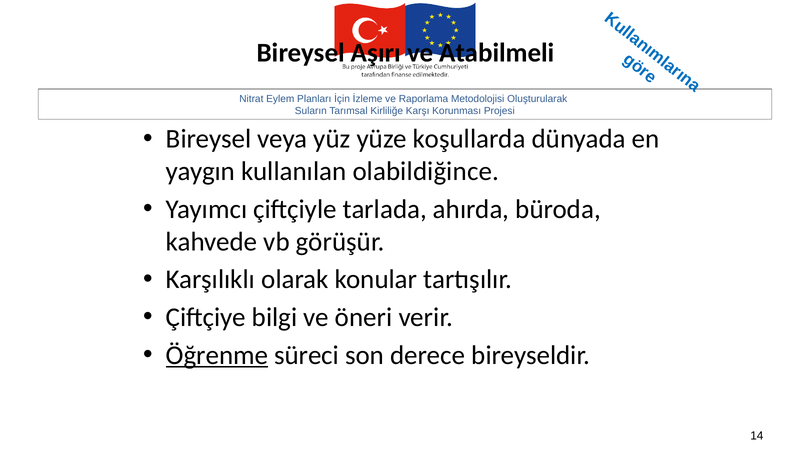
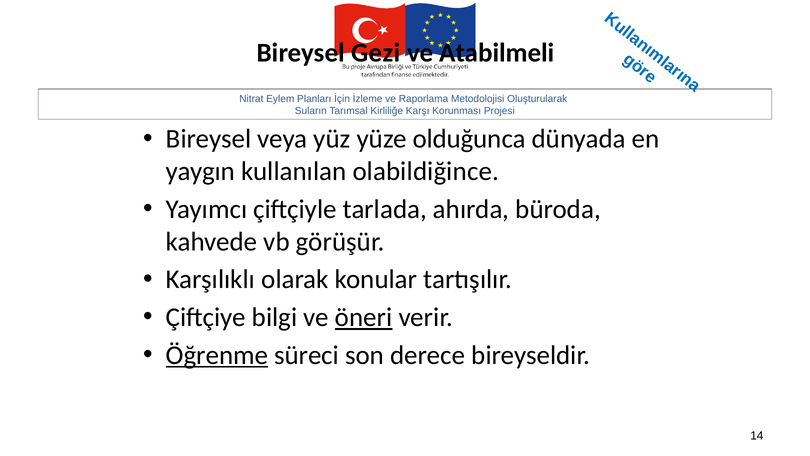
Aşırı: Aşırı -> Gezi (376, 53)
koşullarda: koşullarda -> olduğunca (469, 139)
öneri underline: none -> present (364, 317)
